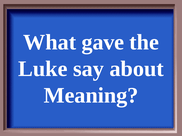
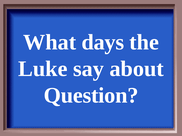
gave: gave -> days (103, 42)
Meaning: Meaning -> Question (91, 96)
